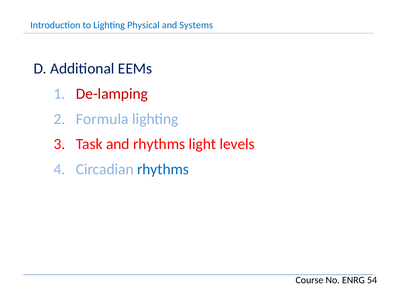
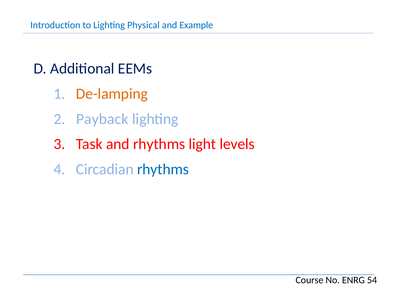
Systems: Systems -> Example (196, 25)
De-lamping colour: red -> orange (112, 94)
Formula: Formula -> Payback (102, 119)
